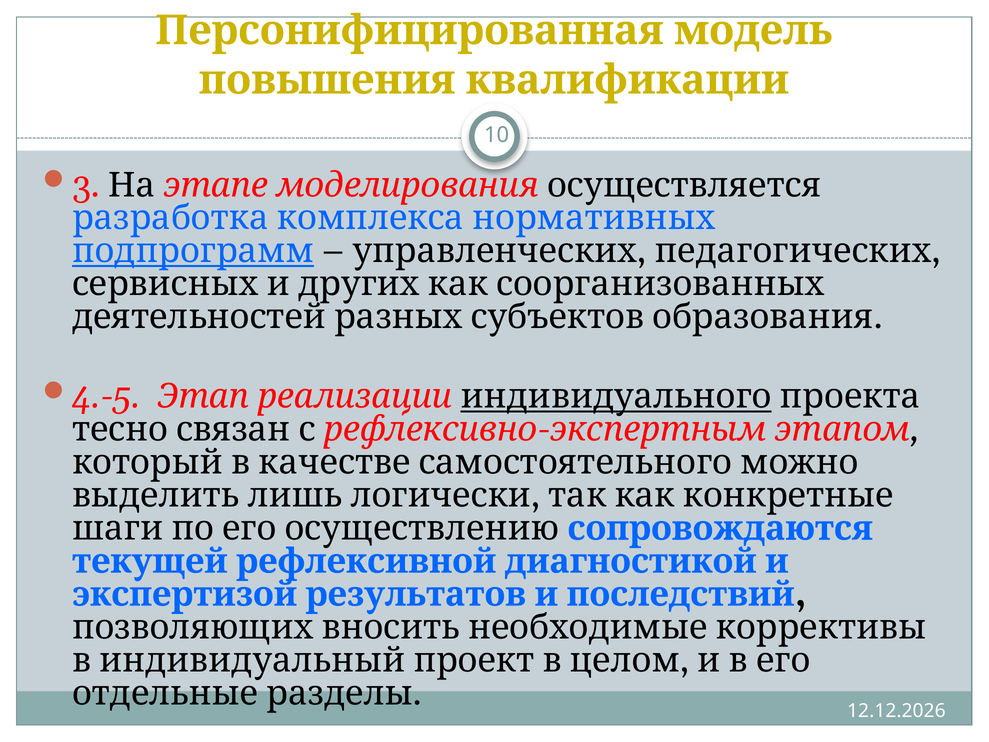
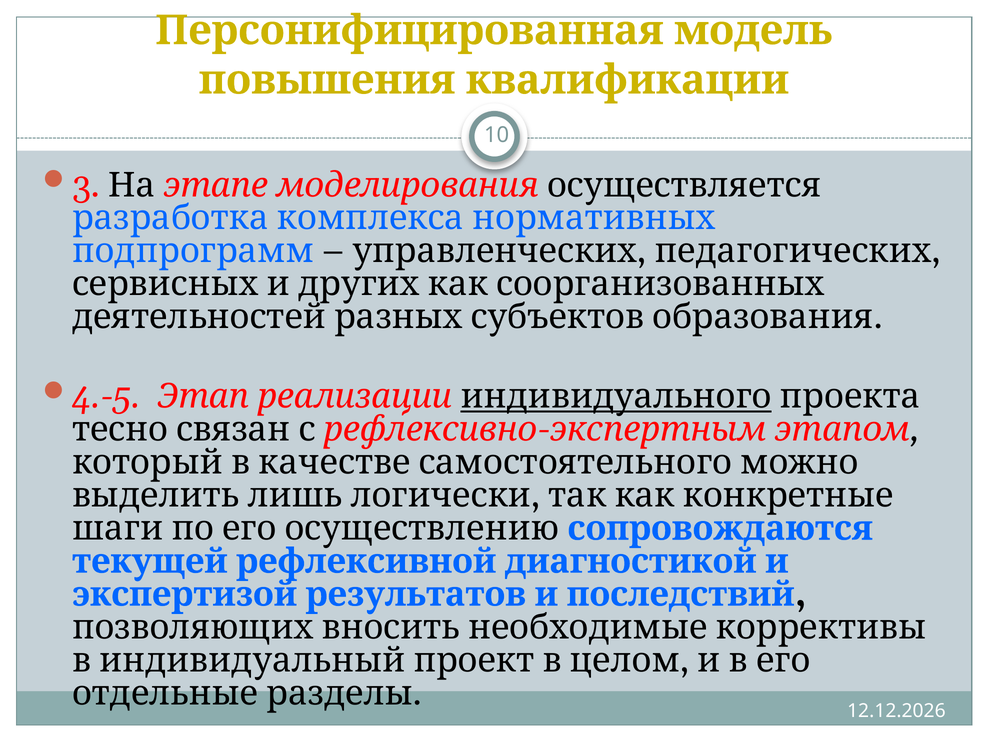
подпрограмм underline: present -> none (193, 251)
